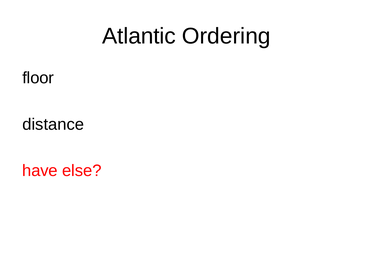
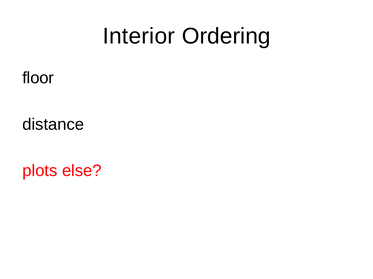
Atlantic: Atlantic -> Interior (139, 36)
have: have -> plots (40, 171)
